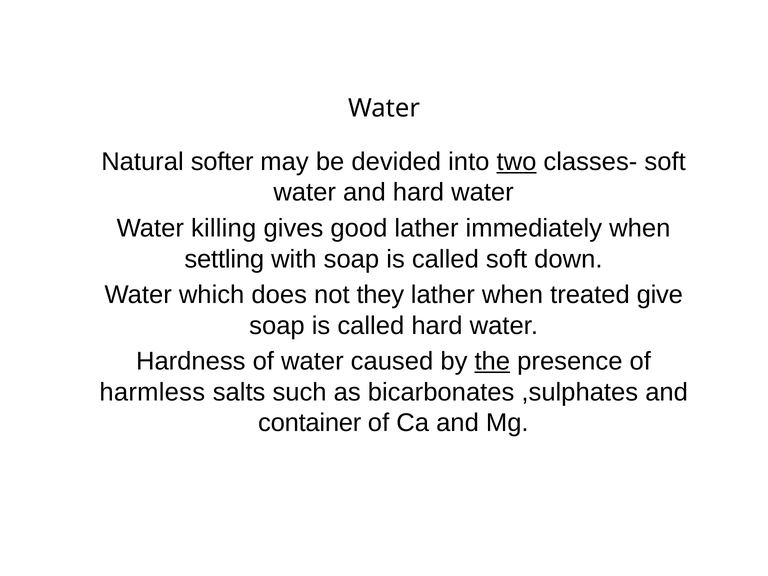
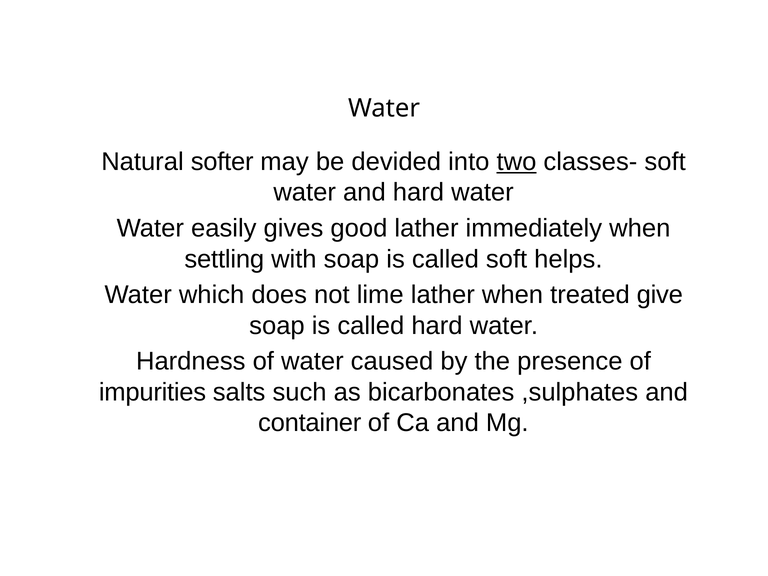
killing: killing -> easily (224, 228)
down: down -> helps (568, 259)
they: they -> lime (380, 295)
the underline: present -> none (492, 361)
harmless: harmless -> impurities (153, 392)
